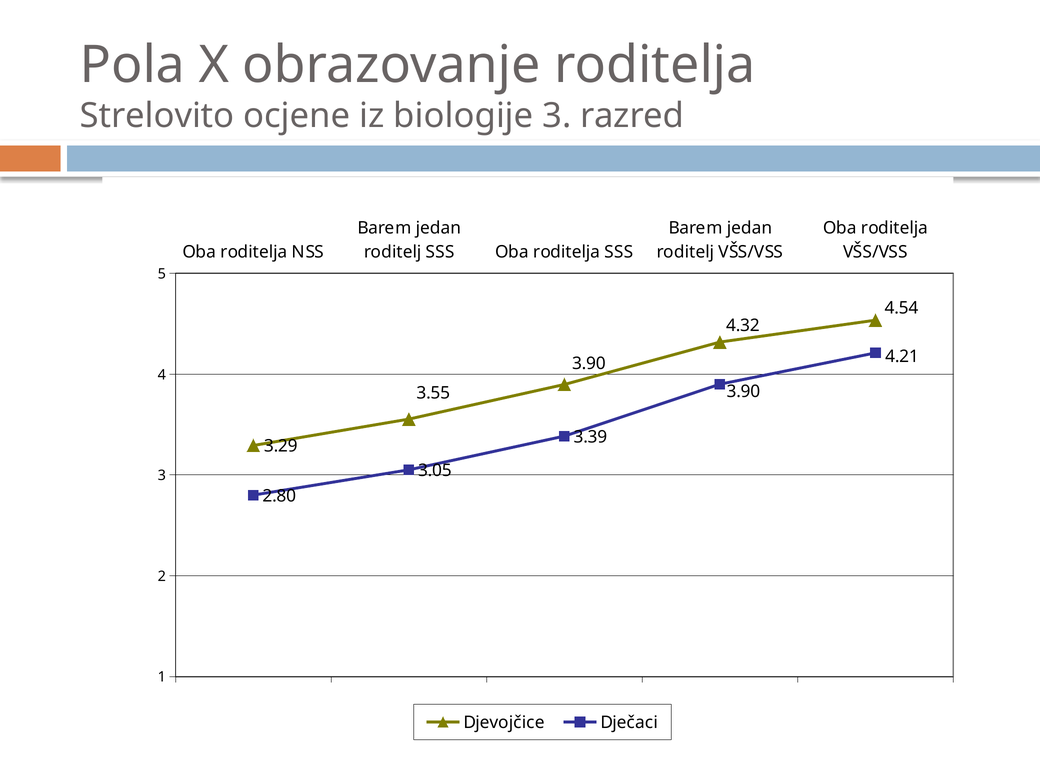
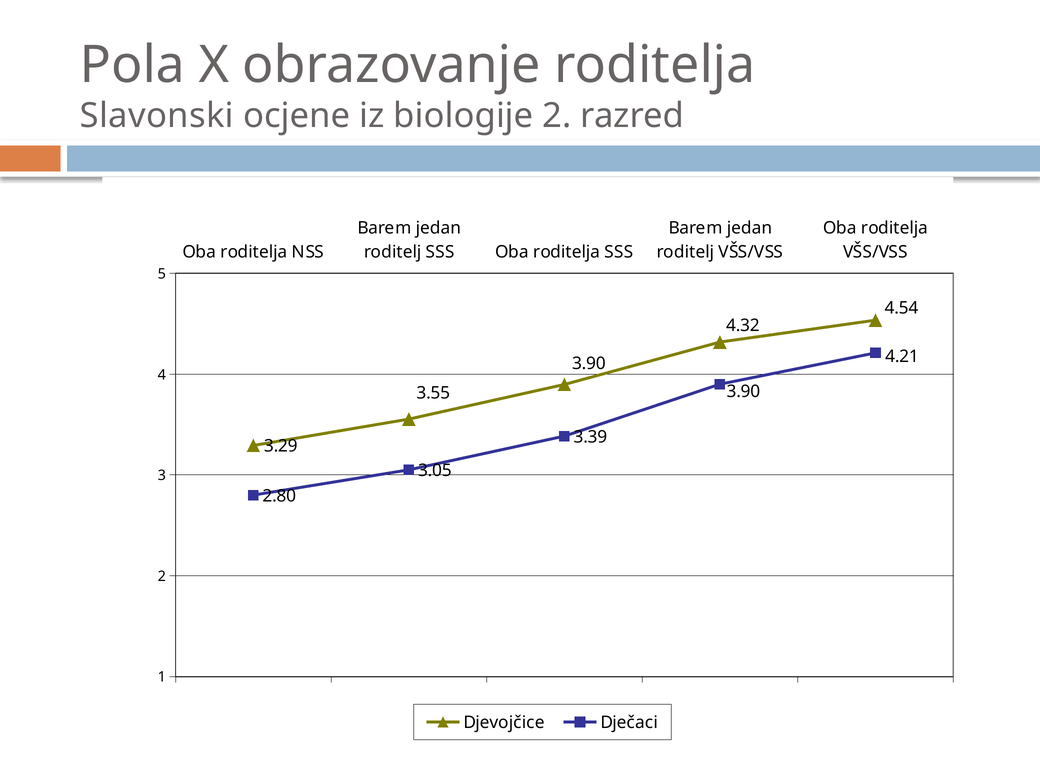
Strelovito: Strelovito -> Slavonski (157, 116)
biologije 3: 3 -> 2 (557, 116)
